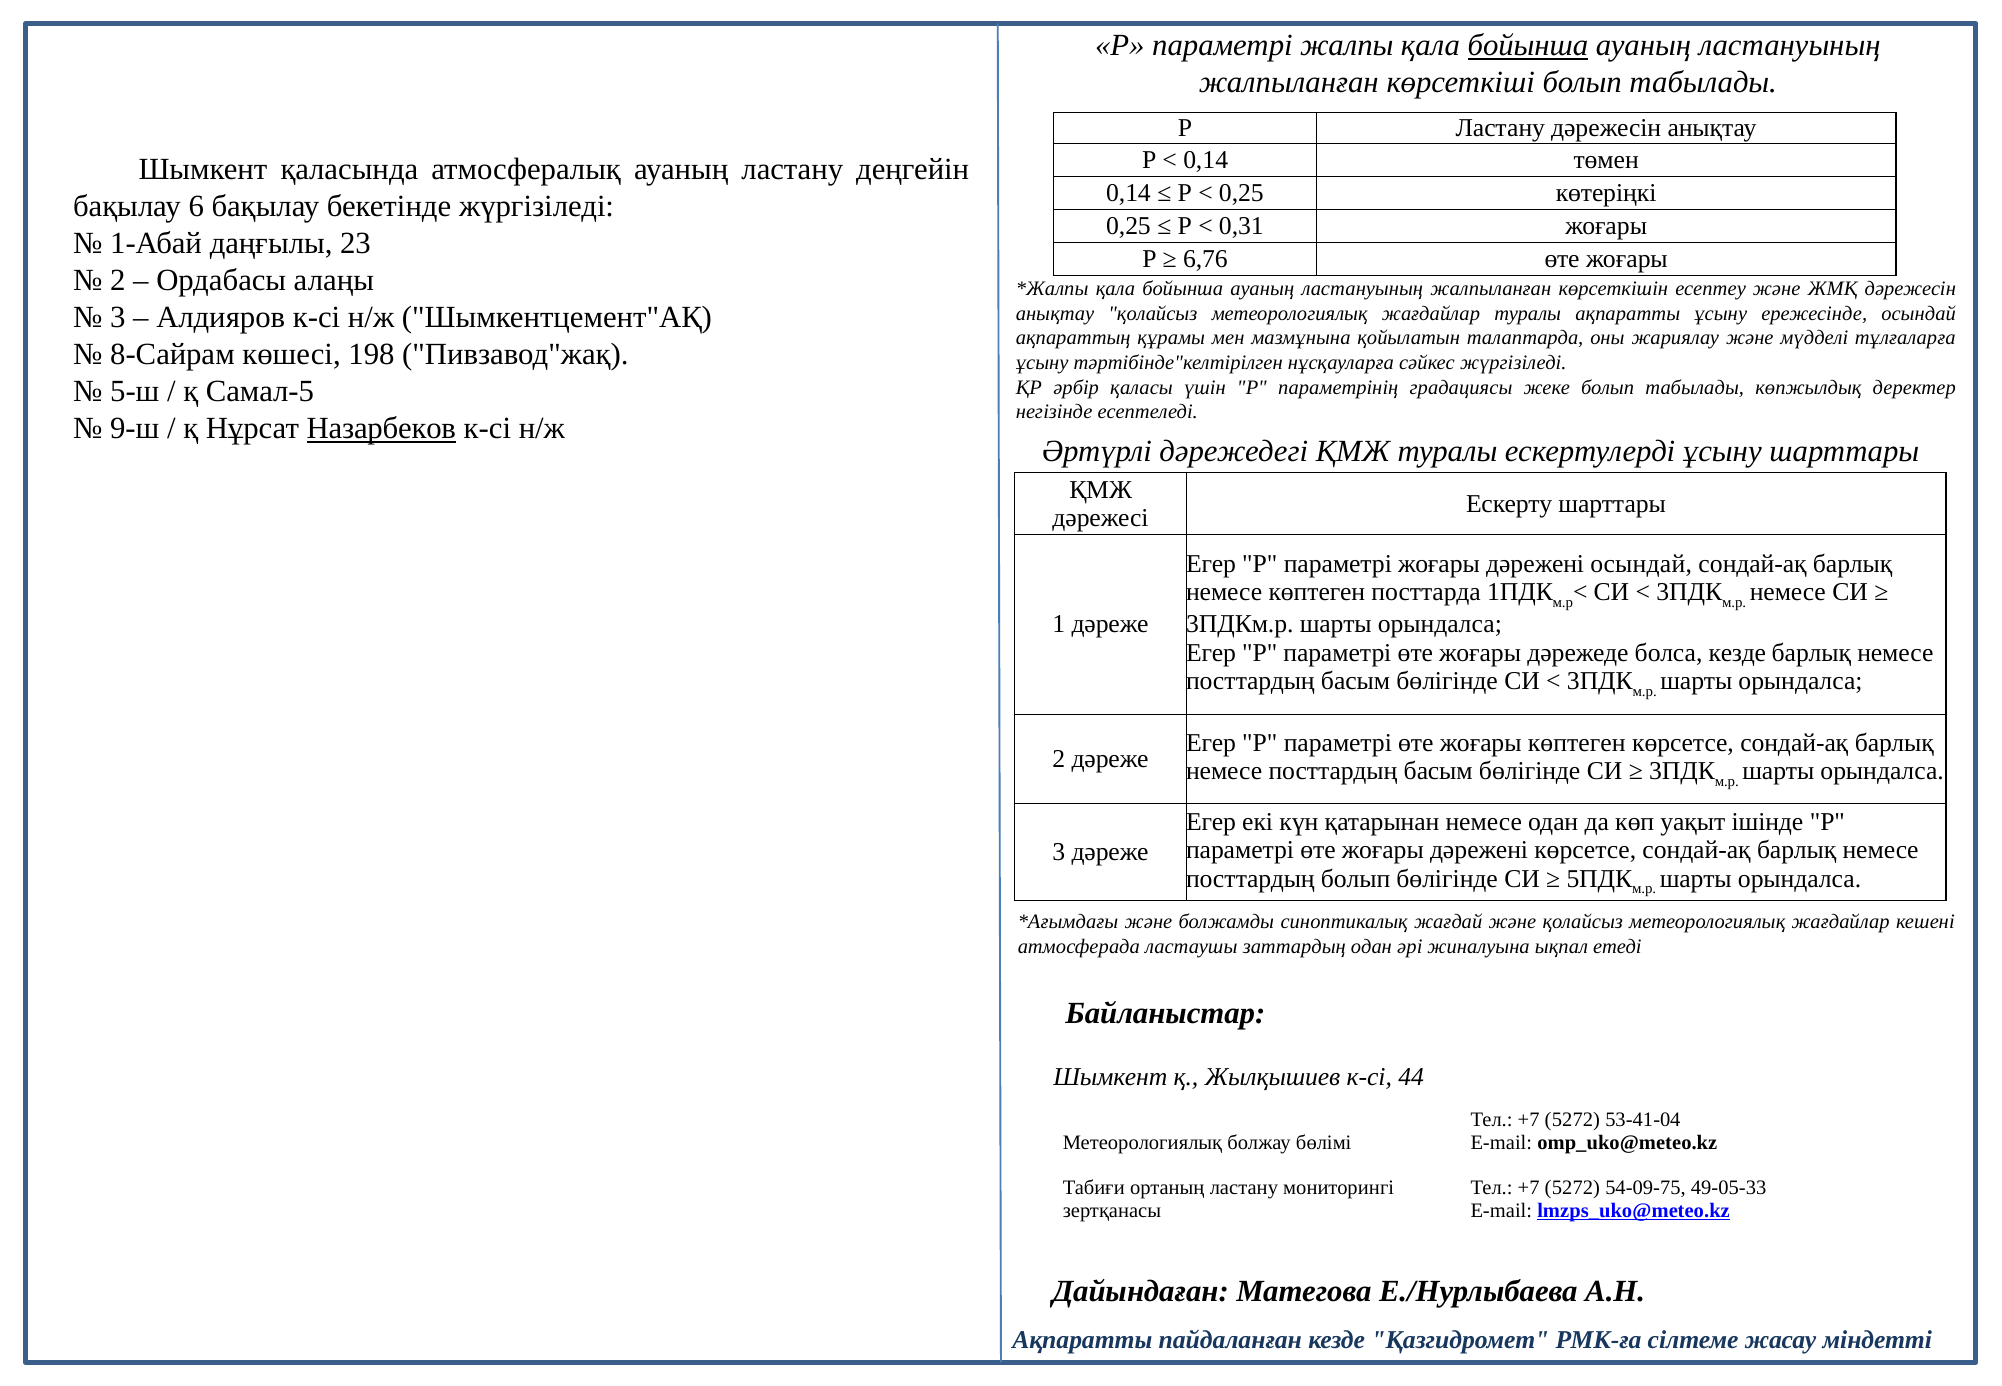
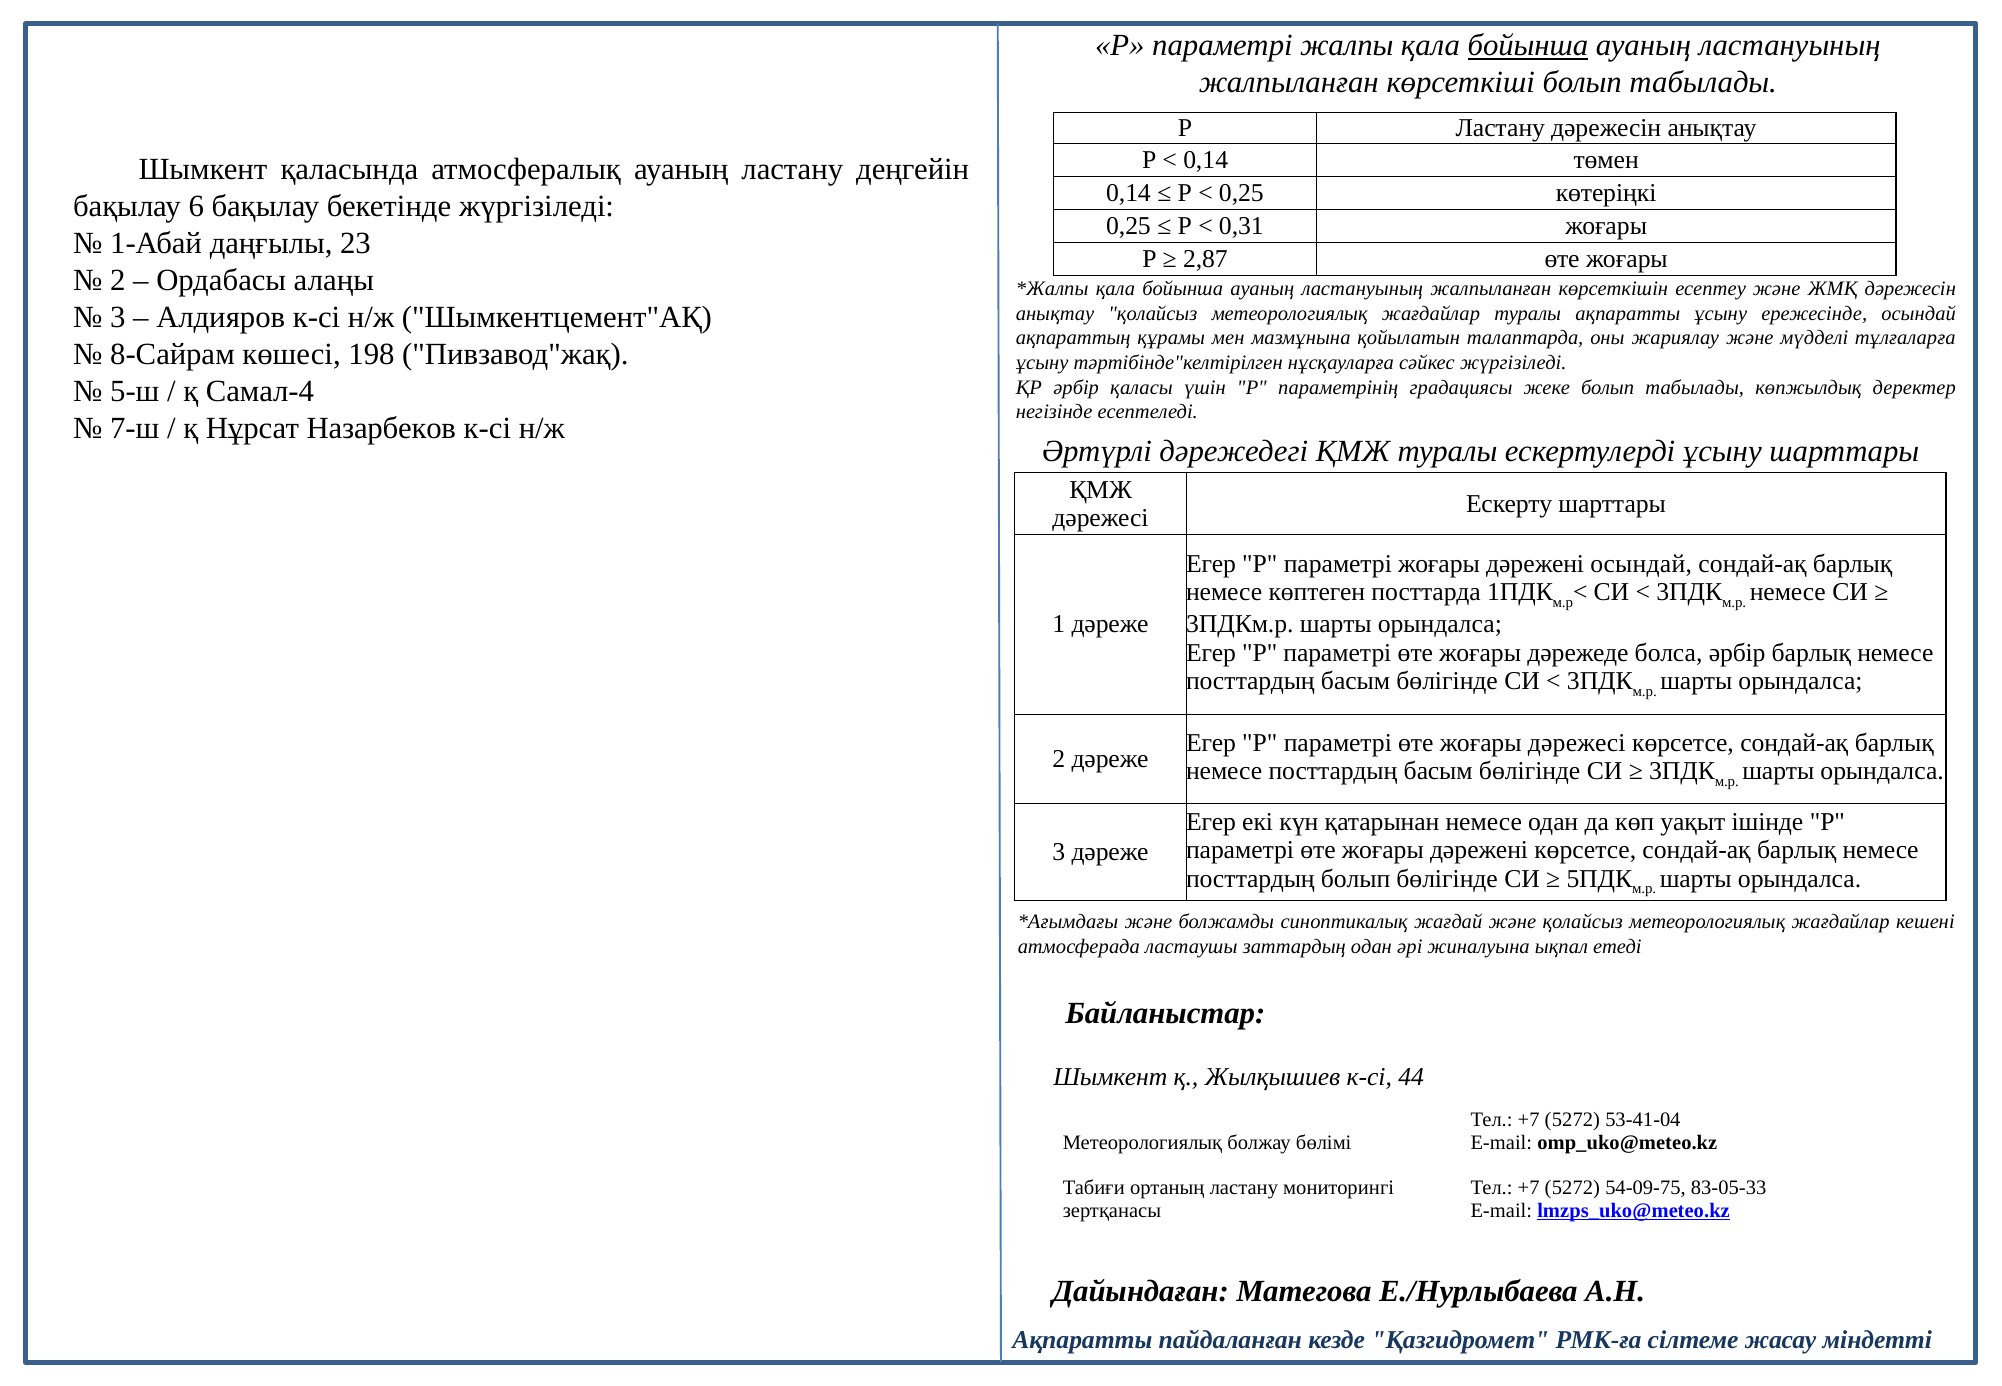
6,76: 6,76 -> 2,87 (1206, 259)
Самал-5: Самал-5 -> Самал-4 (260, 391)
9-ш: 9-ш -> 7-ш (135, 428)
Назарбеков underline: present -> none (381, 428)
болса кезде: кезде -> әрбір (1737, 653)
жоғары көптеген: көптеген -> дәрежесі (1577, 743)
49-05-33: 49-05-33 -> 83-05-33 (1729, 1188)
